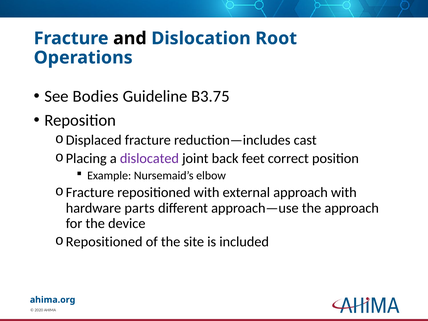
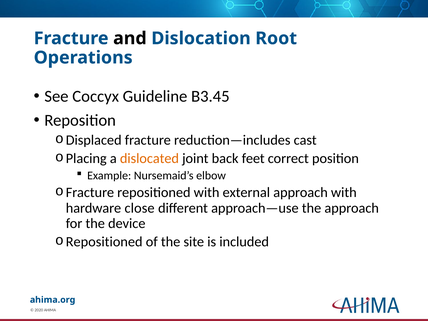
Bodies: Bodies -> Coccyx (96, 96)
B3.75: B3.75 -> B3.45 (210, 96)
dislocated colour: purple -> orange (149, 158)
parts: parts -> close (140, 208)
